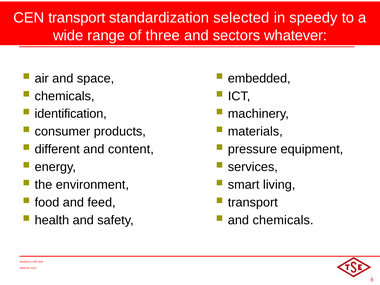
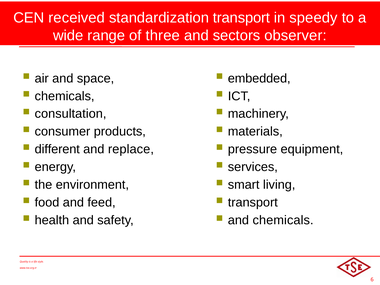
CEN transport: transport -> received (77, 18)
standardization selected: selected -> transport (242, 18)
whatever: whatever -> observer (295, 35)
identification: identification -> consultation (71, 114)
content: content -> replace (131, 149)
